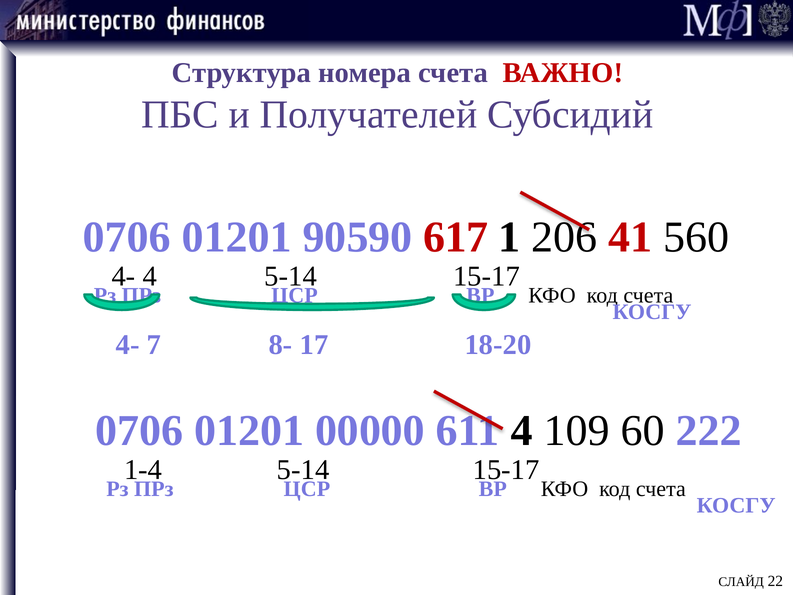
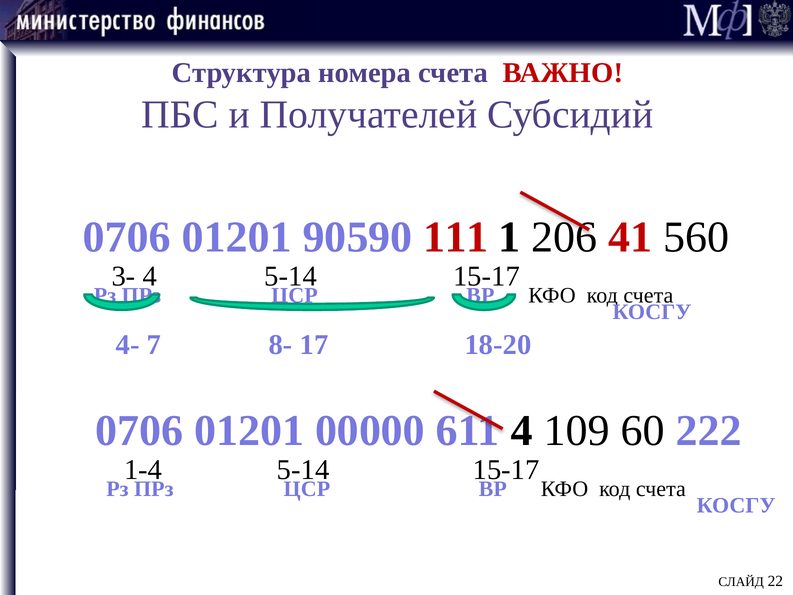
617: 617 -> 111 (456, 237)
4-: 4- -> 3- (123, 276)
